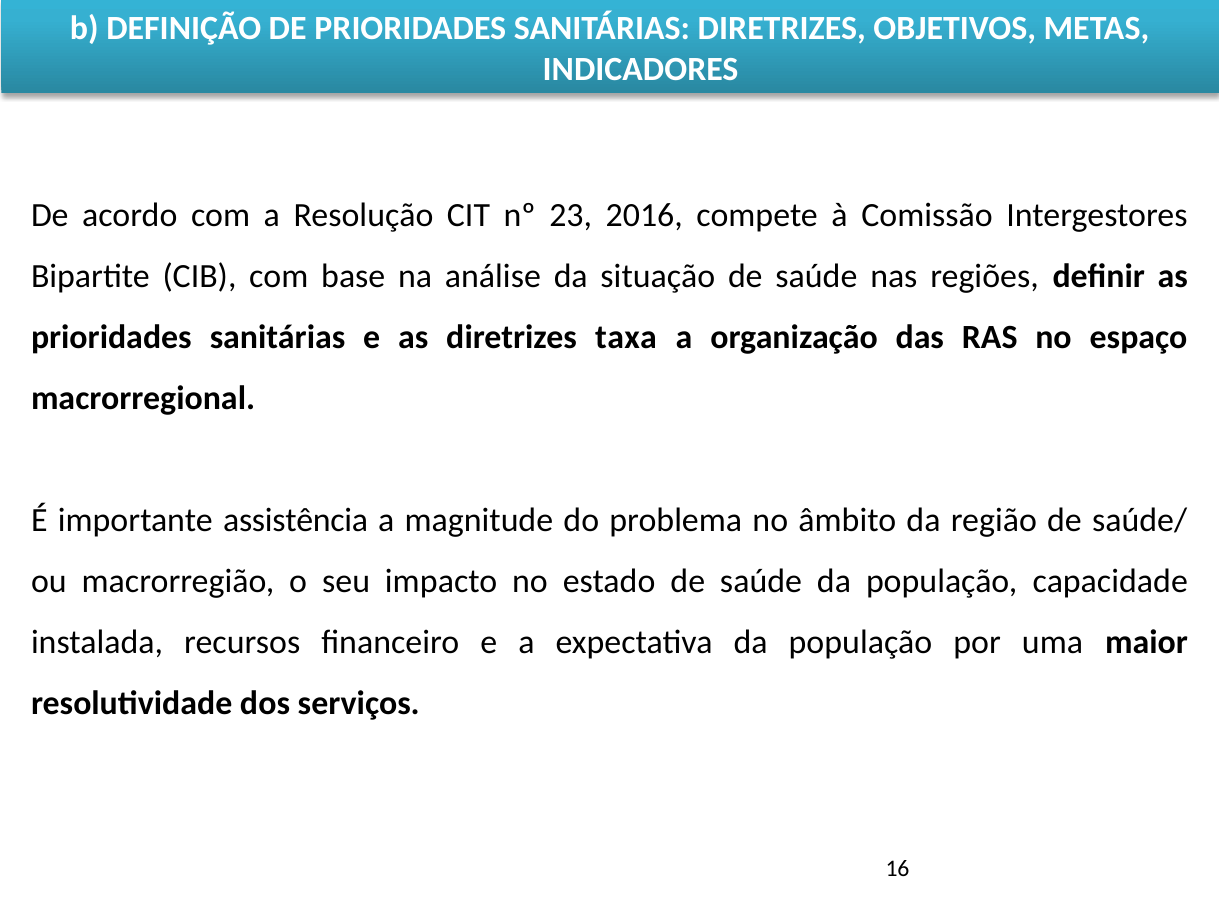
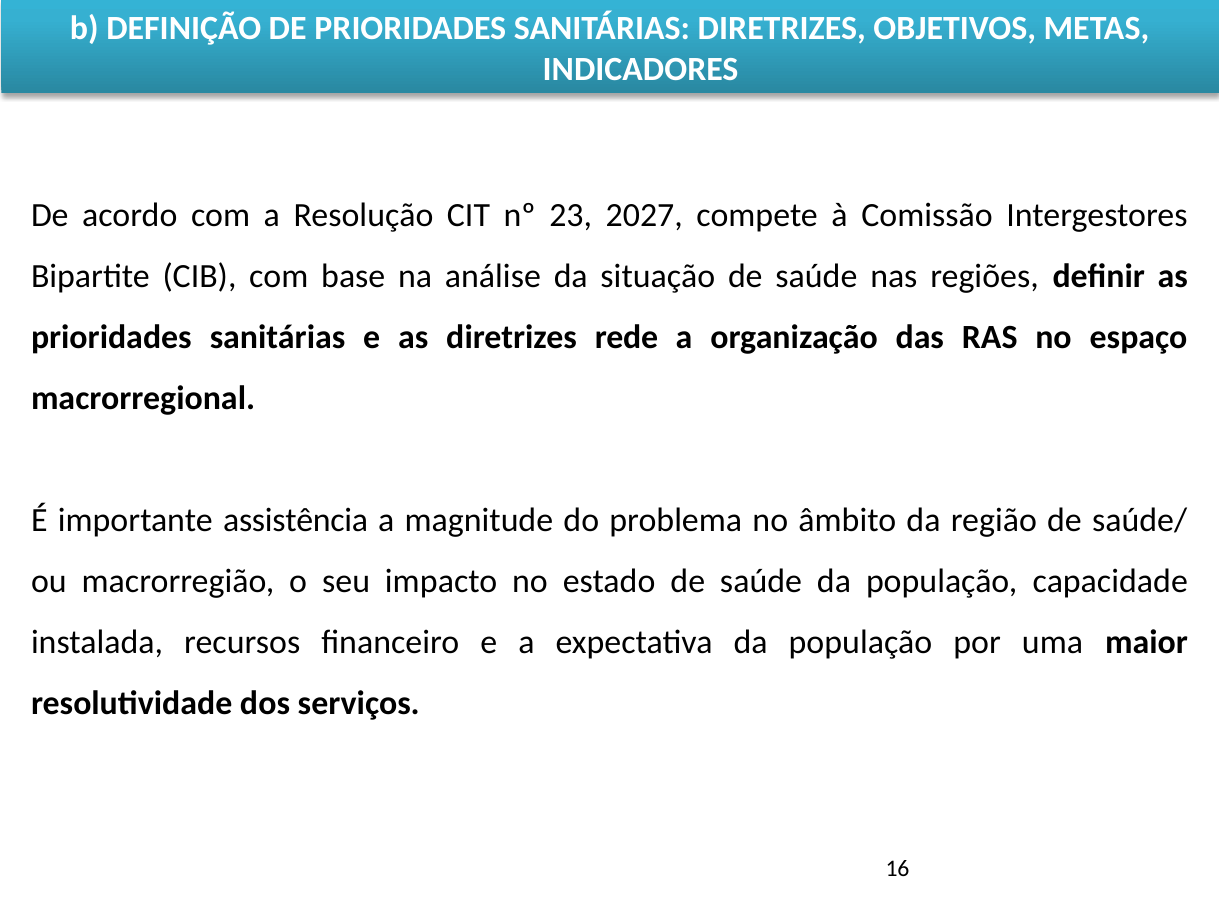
2016: 2016 -> 2027 (644, 215)
taxa: taxa -> rede (626, 337)
